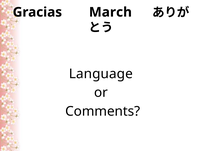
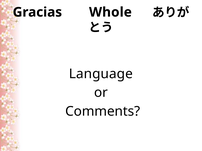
March: March -> Whole (110, 12)
